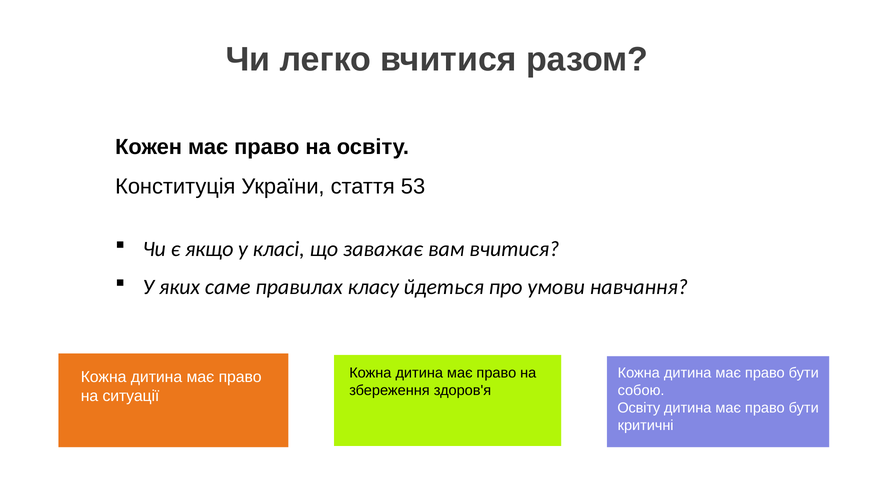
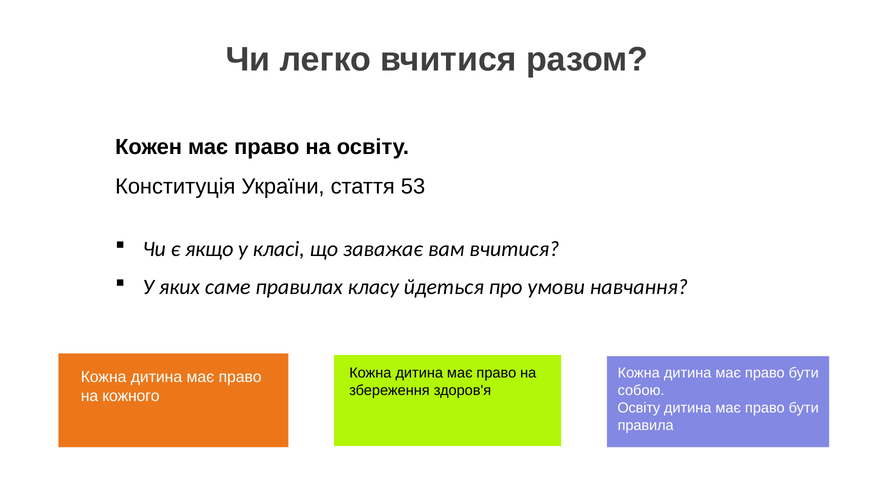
ситуації: ситуації -> кожного (131, 396)
критичні: критичні -> правила (646, 425)
